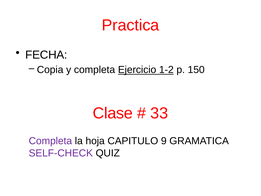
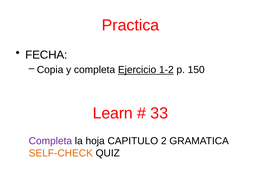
Clase: Clase -> Learn (113, 113)
9: 9 -> 2 (164, 141)
SELF-CHECK colour: purple -> orange (61, 153)
